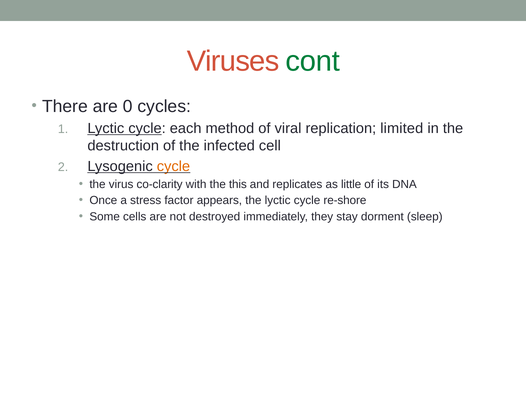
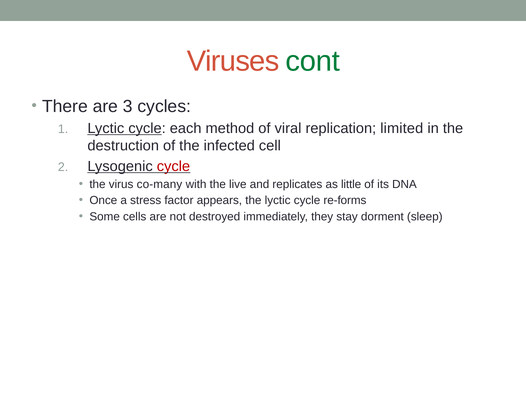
0: 0 -> 3 (128, 106)
cycle colour: orange -> red (173, 166)
co-clarity: co-clarity -> co-many (159, 184)
this: this -> live (238, 184)
re-shore: re-shore -> re-forms (345, 201)
